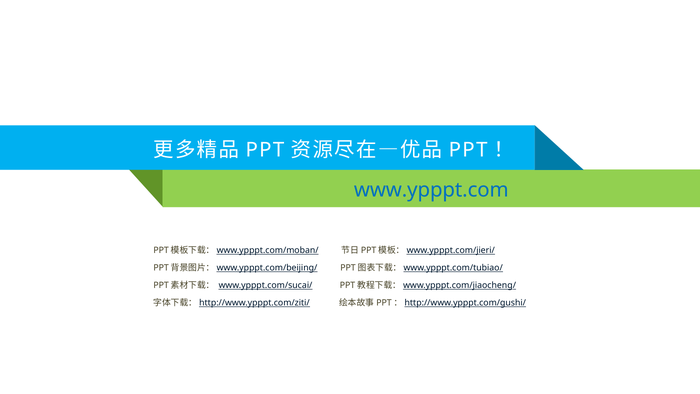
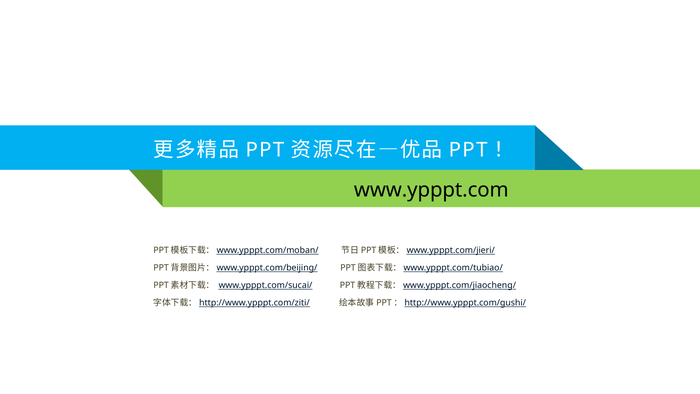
www.ypppt.com colour: blue -> black (431, 190)
